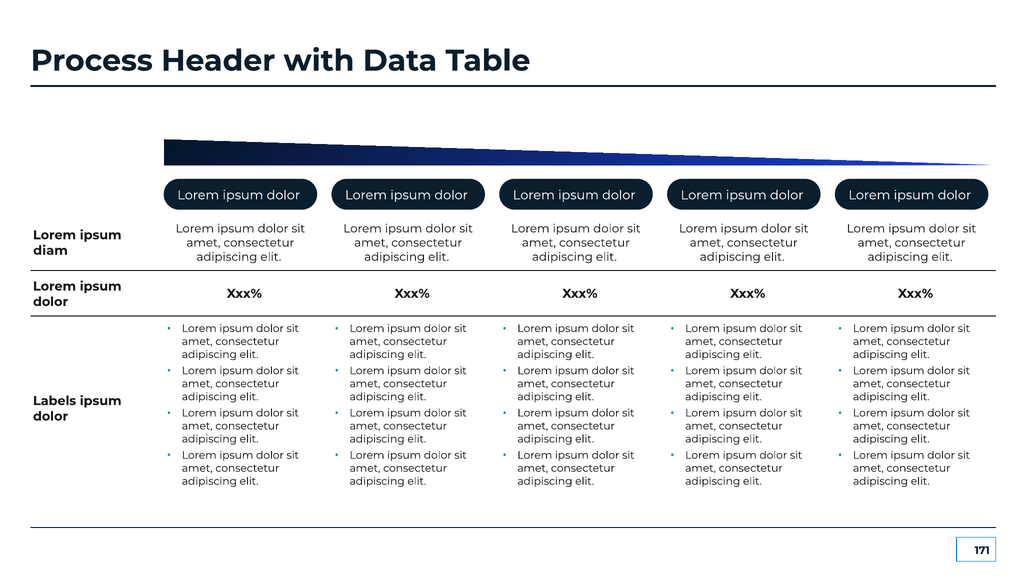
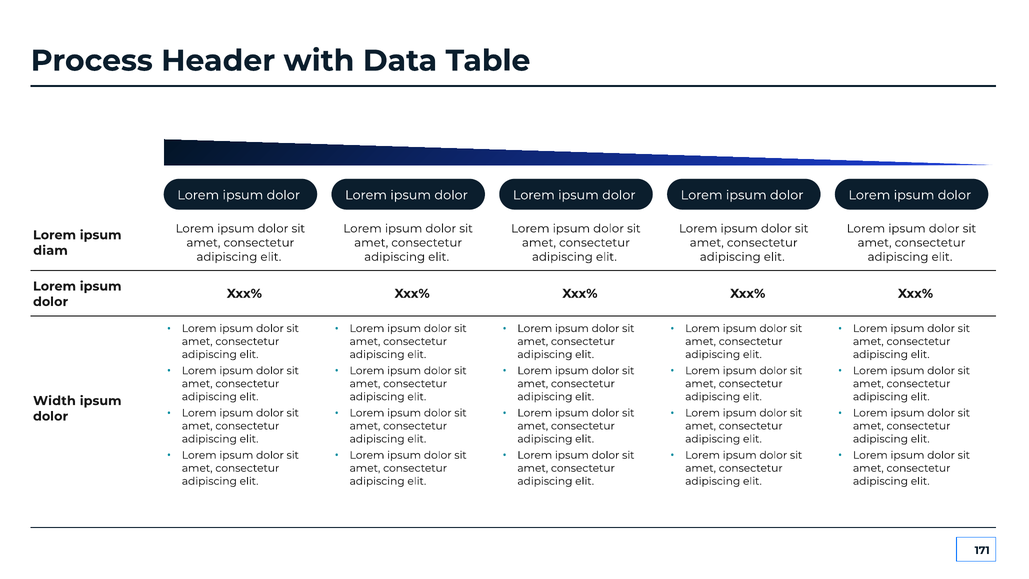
Labels: Labels -> Width (54, 401)
